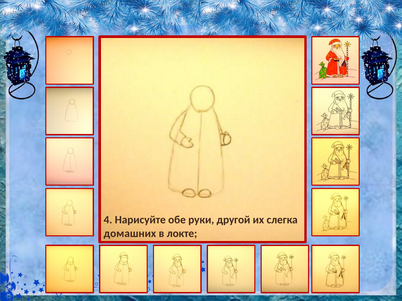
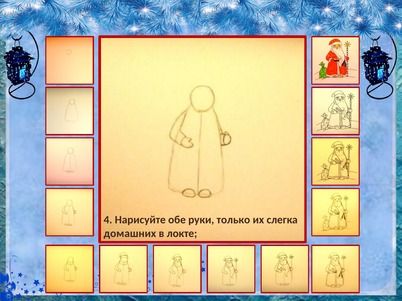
другой: другой -> только (233, 220)
